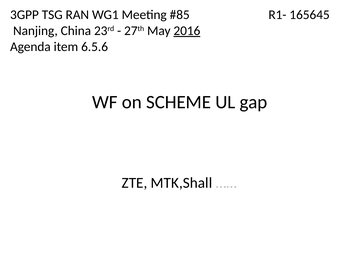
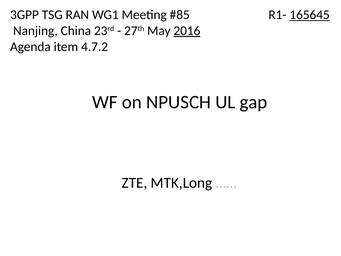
165645 underline: none -> present (310, 15)
6.5.6: 6.5.6 -> 4.7.2 (95, 47)
SCHEME: SCHEME -> NPUSCH (179, 102)
MTK,Shall: MTK,Shall -> MTK,Long (182, 183)
